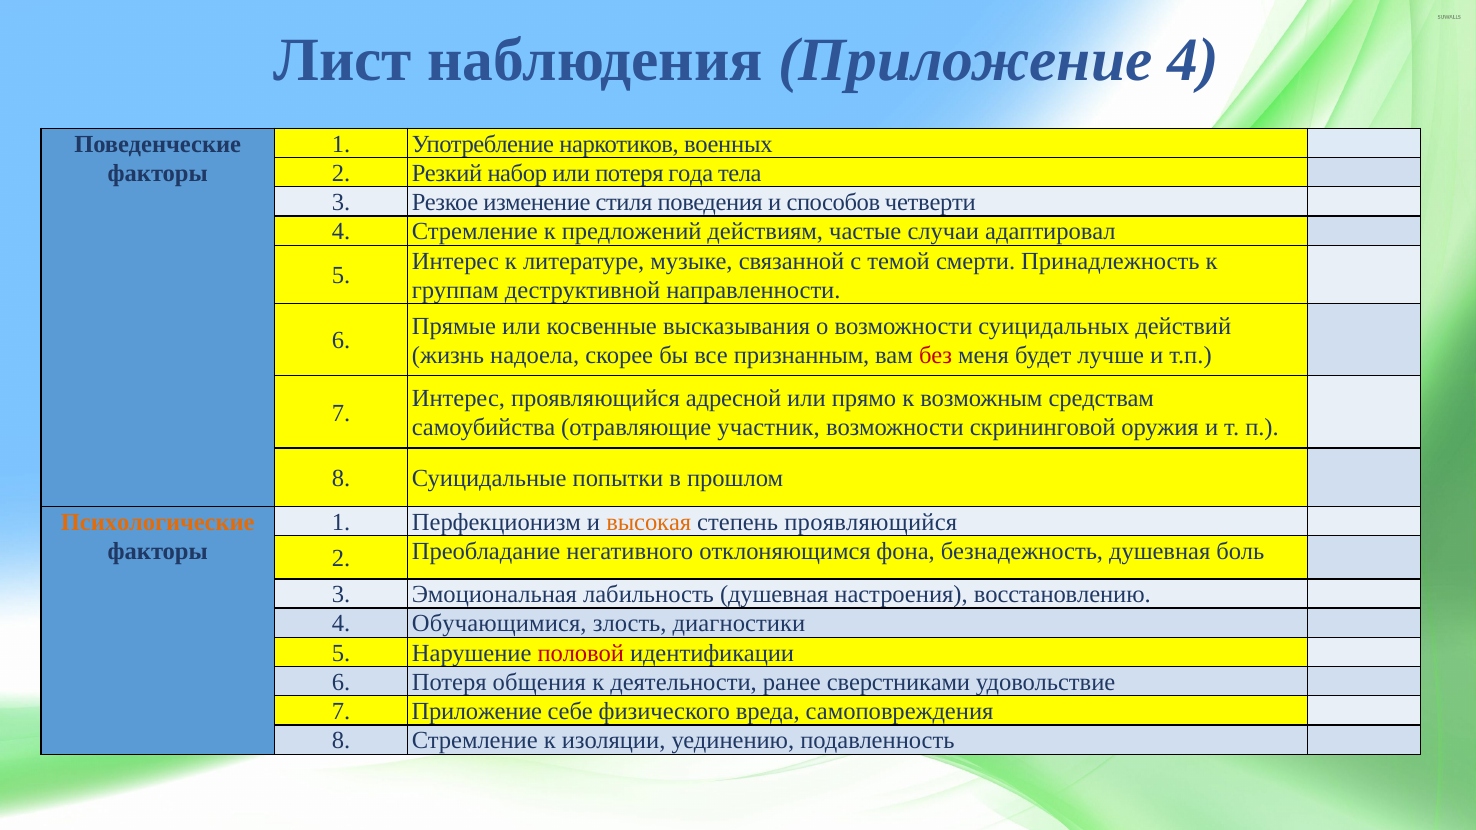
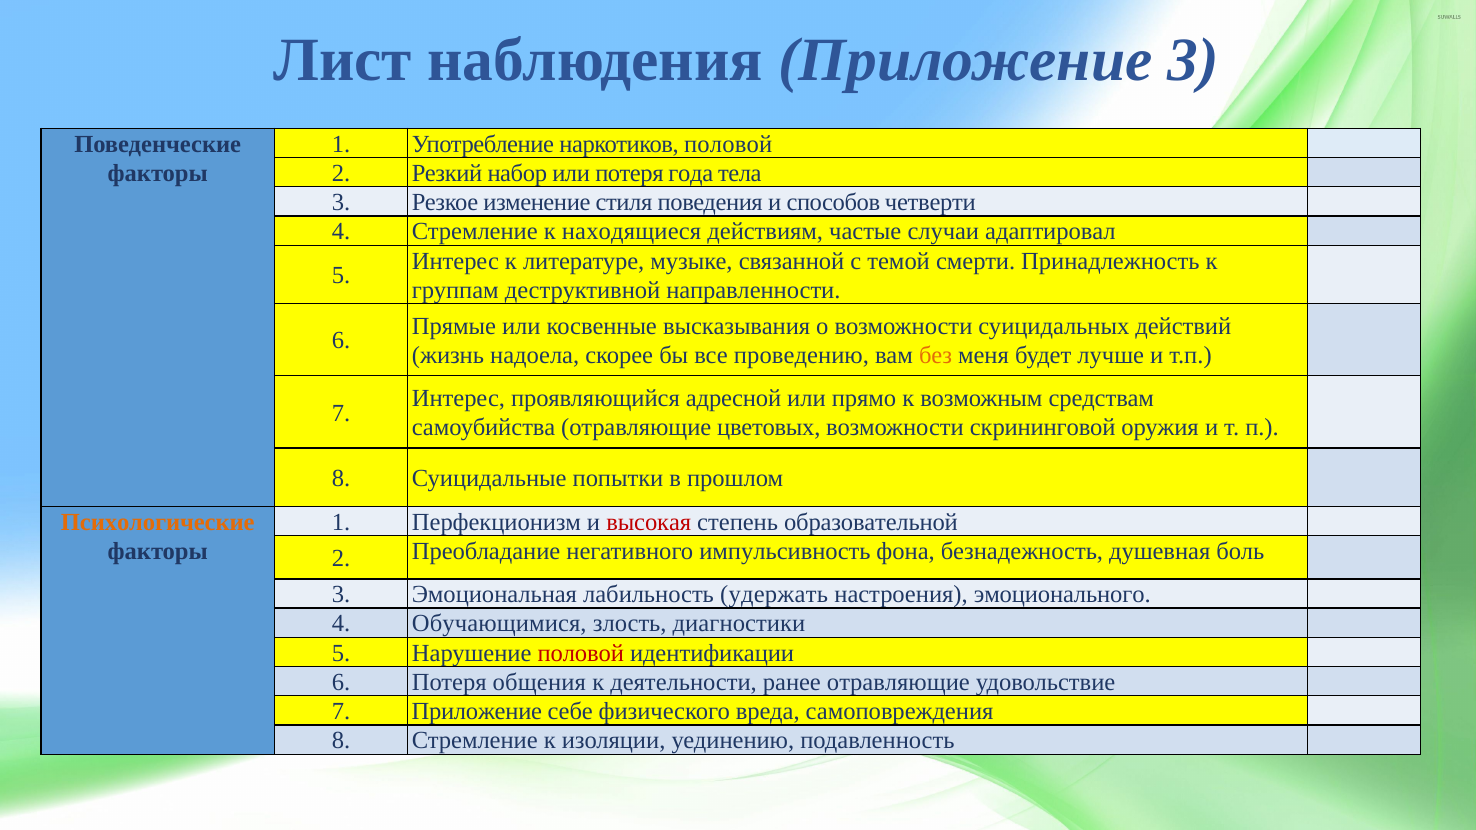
Приложение 4: 4 -> 3 (1193, 60)
наркотиков военных: военных -> половой (728, 144)
предложений: предложений -> находящиеся (632, 232)
признанным: признанным -> проведению (801, 356)
без colour: red -> orange (936, 356)
участник: участник -> цветовых (769, 428)
высокая colour: orange -> red (649, 522)
степень проявляющийся: проявляющийся -> образовательной (871, 522)
отклоняющимся: отклоняющимся -> импульсивность (785, 551)
лабильность душевная: душевная -> удержать (774, 595)
восстановлению: восстановлению -> эмоционального (1062, 595)
ранее сверстниками: сверстниками -> отравляющие (898, 682)
